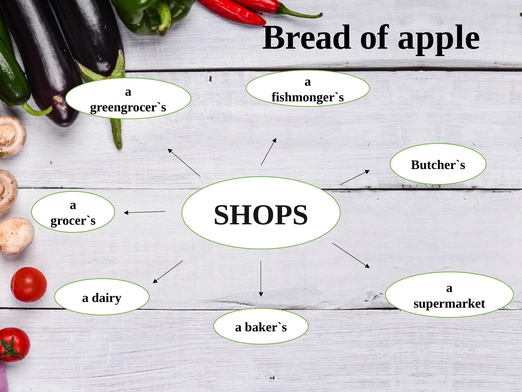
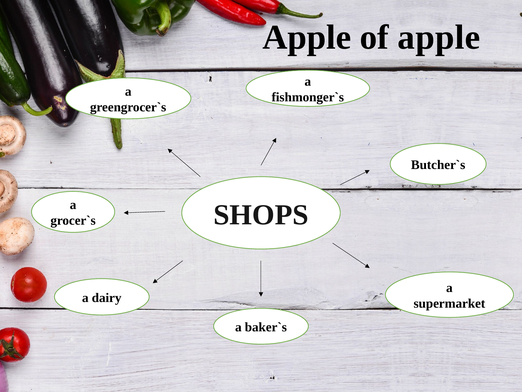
Bread: Bread -> Apple (307, 37)
